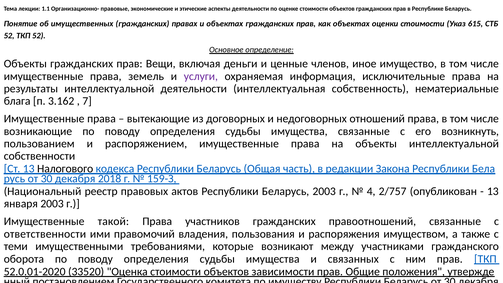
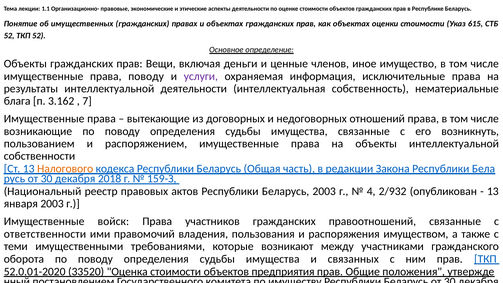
права земель: земель -> поводу (146, 76)
Налогового colour: black -> orange (65, 169)
2/757: 2/757 -> 2/932 (393, 191)
такой: такой -> войск (113, 221)
зависимости: зависимости -> предприятия (283, 272)
